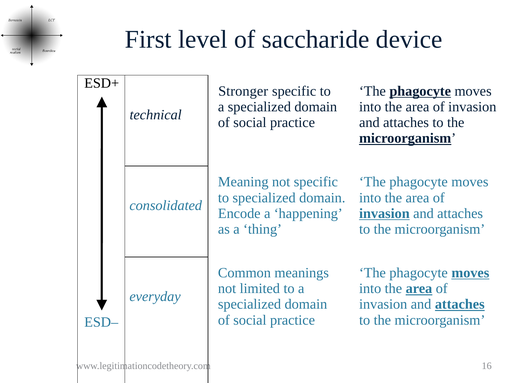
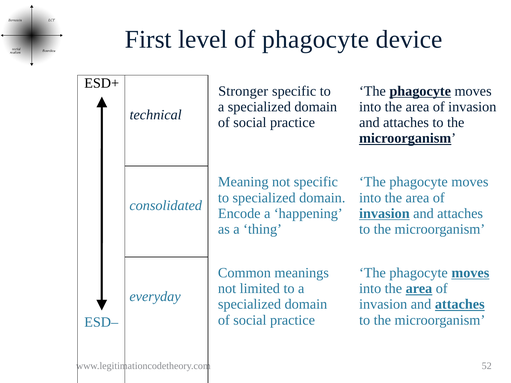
of saccharide: saccharide -> phagocyte (316, 39)
16: 16 -> 52 (487, 366)
